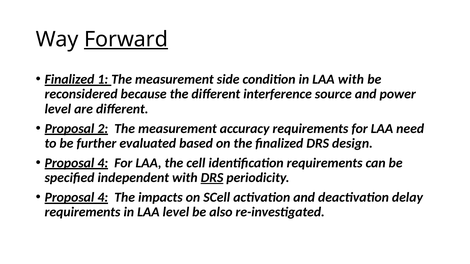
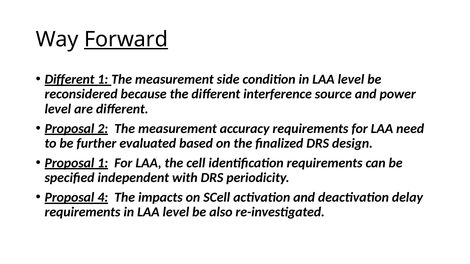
Finalized: Finalized -> Different (70, 79)
condition in LAA with: with -> level (351, 79)
4: 4 -> 1 (103, 163)
DRS underline: present -> none (212, 178)
